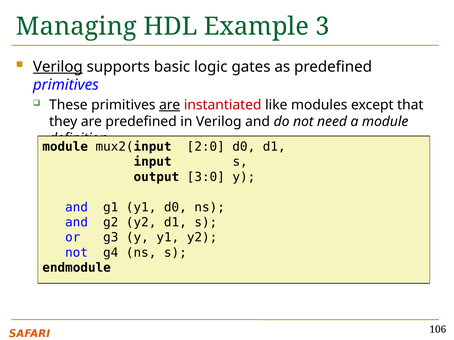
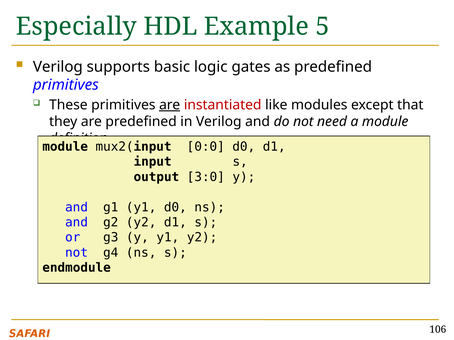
Managing: Managing -> Especially (76, 27)
3: 3 -> 5 (322, 27)
Verilog underline: present -> none (58, 67)
2:0: 2:0 -> 0:0 (206, 147)
